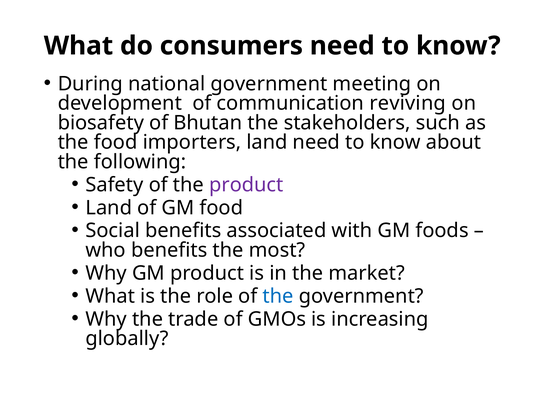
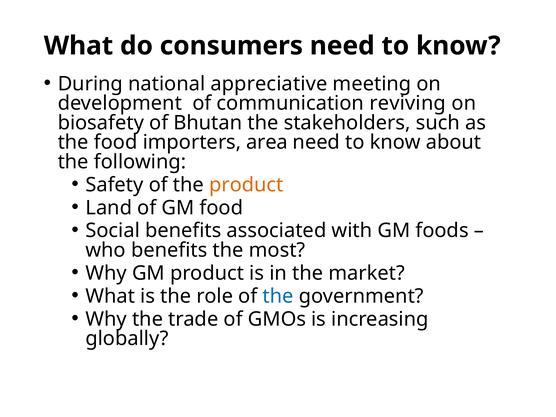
national government: government -> appreciative (269, 84)
importers land: land -> area (267, 142)
product colour: purple -> orange (246, 185)
